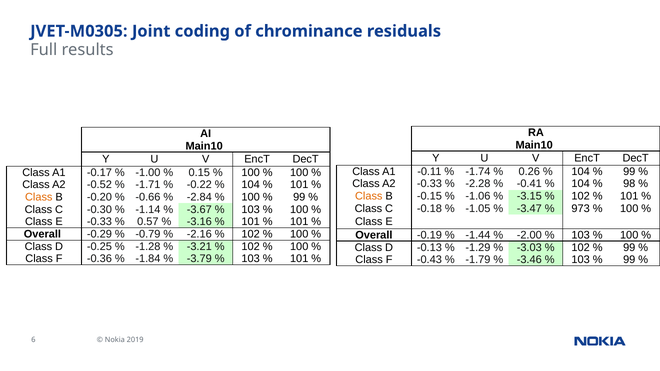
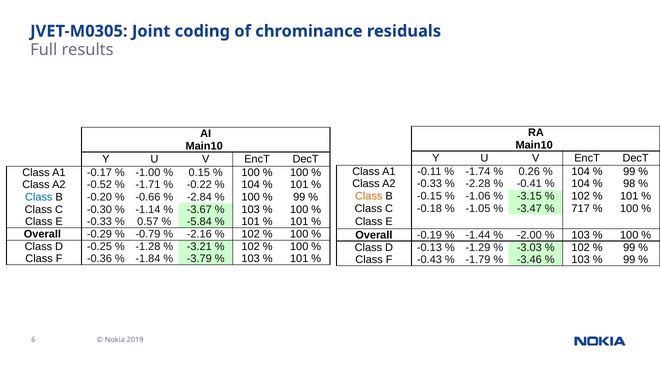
Class colour: orange -> blue (39, 197)
973: 973 -> 717 (581, 209)
-3.16: -3.16 -> -5.84 (199, 222)
